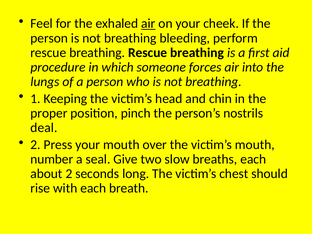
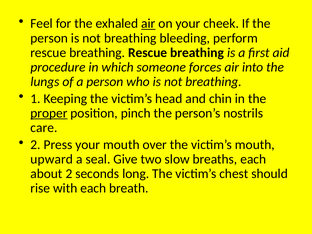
proper underline: none -> present (49, 113)
deal: deal -> care (44, 128)
number: number -> upward (52, 159)
